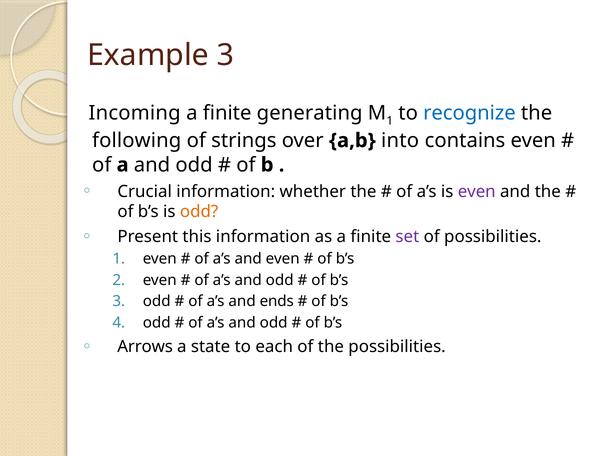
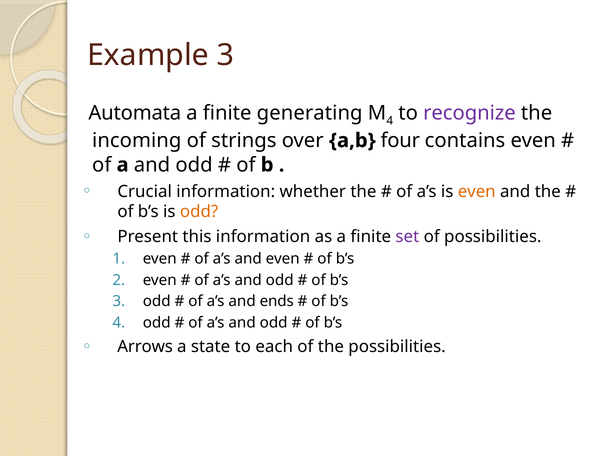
Incoming: Incoming -> Automata (135, 113)
1: 1 -> 4 (390, 121)
recognize colour: blue -> purple (469, 113)
following: following -> incoming (137, 141)
into: into -> four (400, 141)
even colour: purple -> orange (477, 192)
